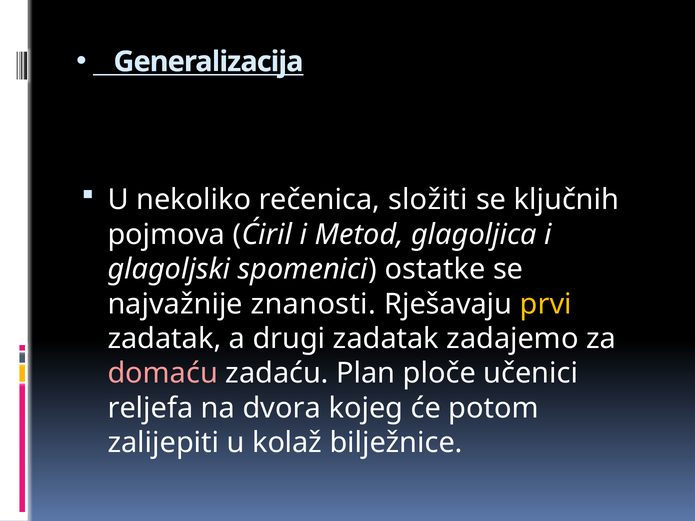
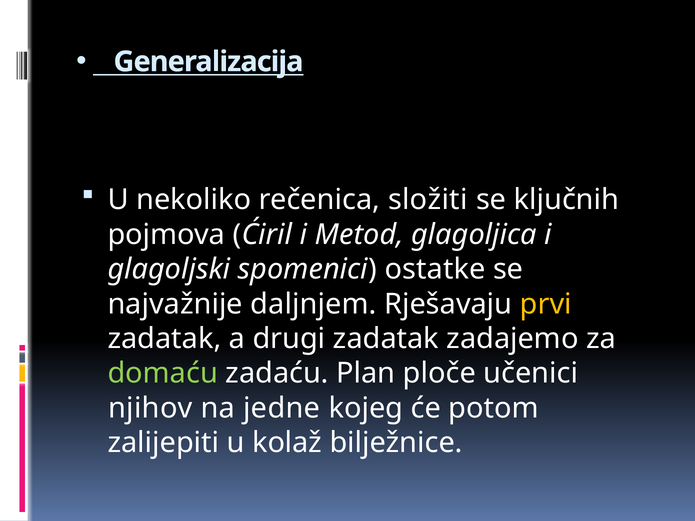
znanosti: znanosti -> daljnjem (313, 304)
domaću colour: pink -> light green (163, 374)
reljefa: reljefa -> njihov (150, 408)
dvora: dvora -> jedne (282, 408)
